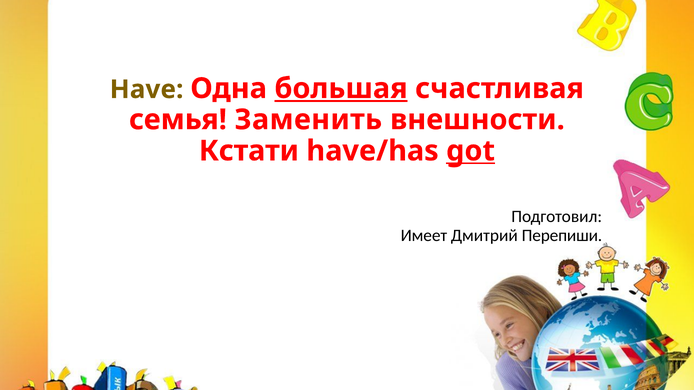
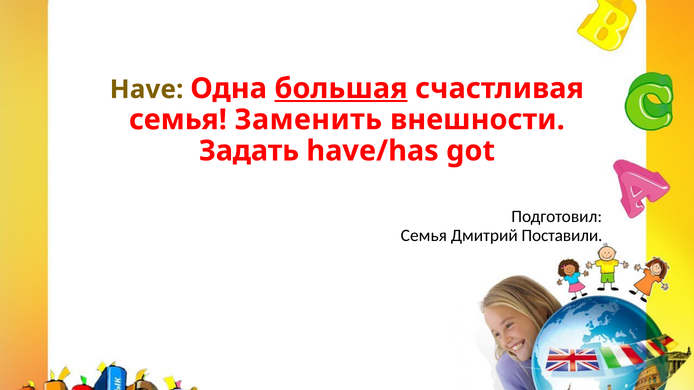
Кстати: Кстати -> Задать (249, 151)
got underline: present -> none (471, 151)
Имеет: Имеет -> Семья (424, 236)
Перепиши: Перепиши -> Поставили (562, 236)
